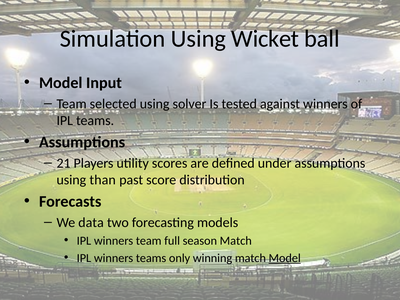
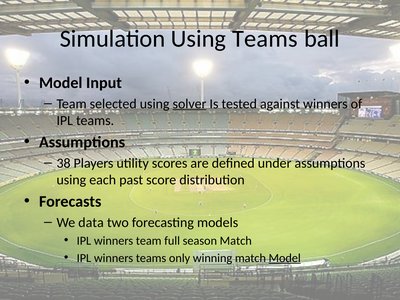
Using Wicket: Wicket -> Teams (265, 39)
solver underline: none -> present (190, 104)
21: 21 -> 38 (64, 163)
than: than -> each (103, 180)
